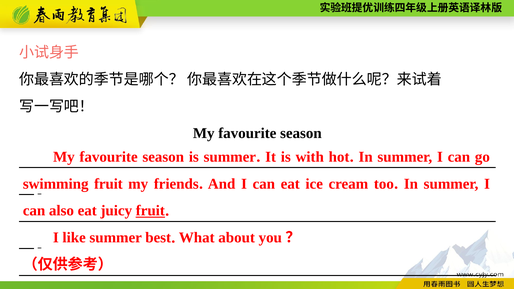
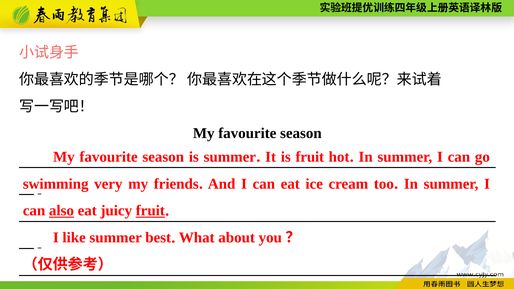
is with: with -> fruit (310, 157)
fruit: fruit -> very (108, 184)
also underline: none -> present (61, 211)
